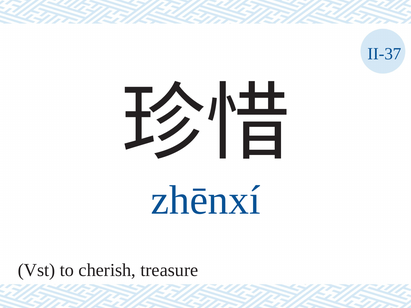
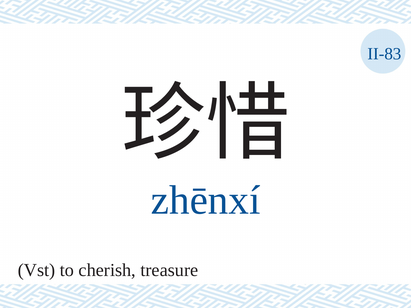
II-37: II-37 -> II-83 (384, 54)
